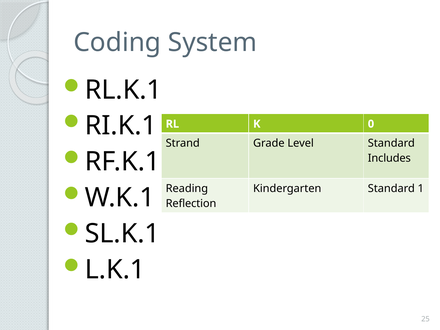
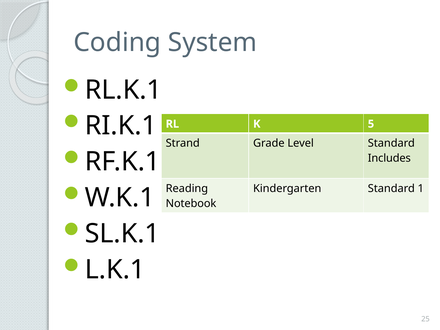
0: 0 -> 5 (371, 124)
Reflection: Reflection -> Notebook (191, 204)
